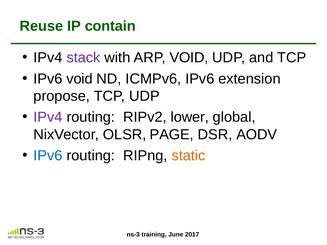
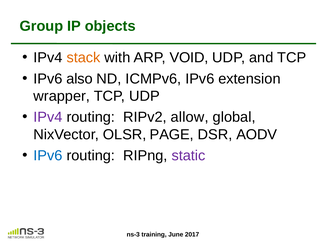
Reuse: Reuse -> Group (41, 26)
contain: contain -> objects (110, 26)
stack colour: purple -> orange (83, 58)
IPv6 void: void -> also (80, 79)
propose: propose -> wrapper (62, 96)
lower: lower -> allow (190, 117)
static colour: orange -> purple (188, 156)
